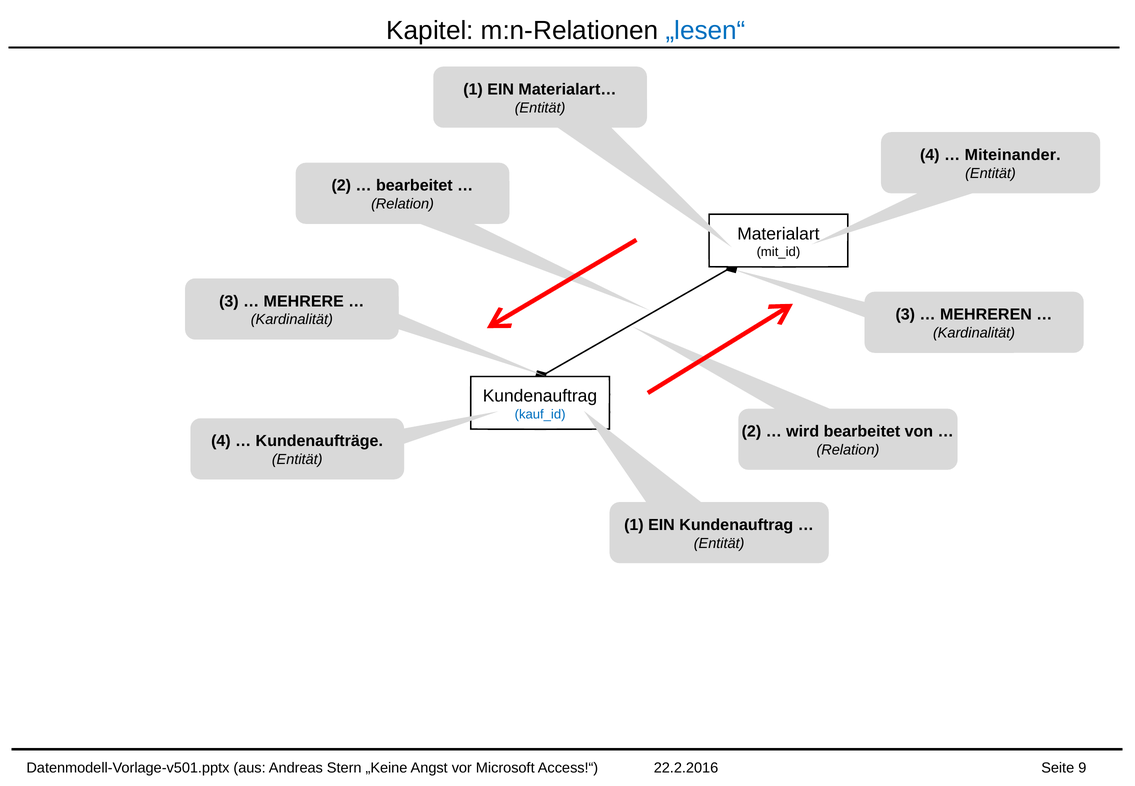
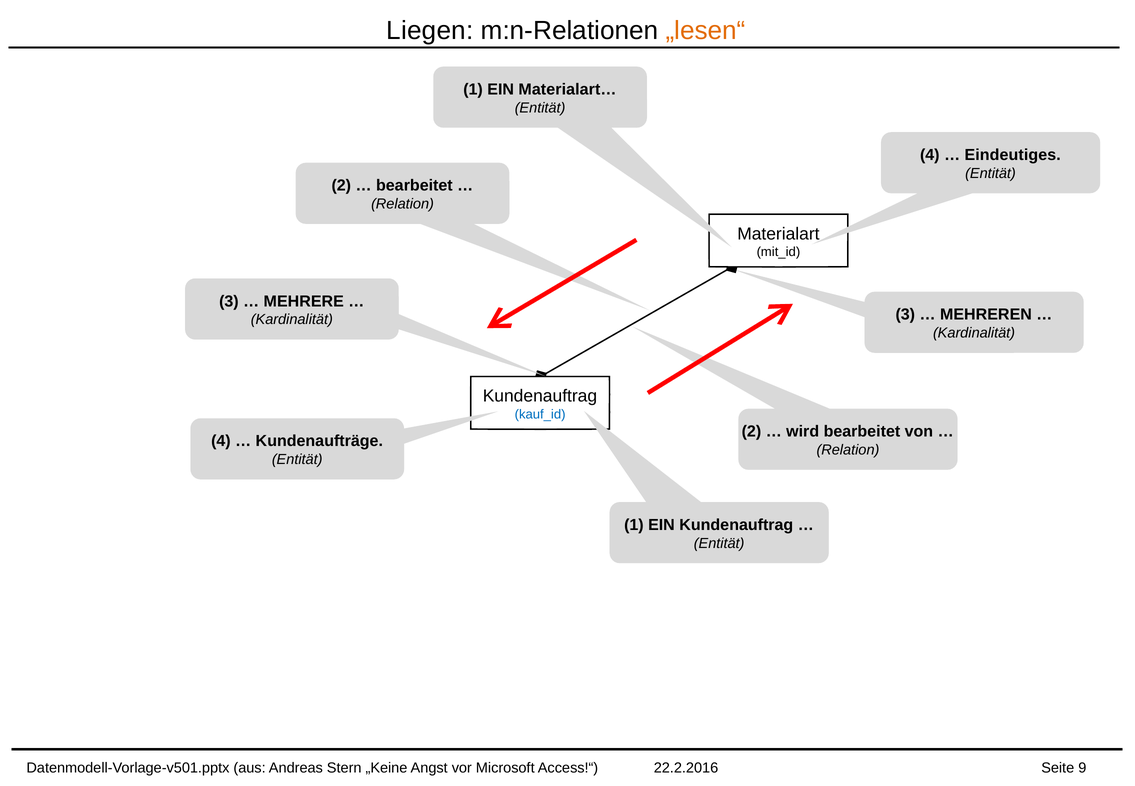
Kapitel: Kapitel -> Liegen (430, 31)
„lesen“ colour: blue -> orange (706, 31)
Miteinander: Miteinander -> Eindeutiges (1013, 155)
